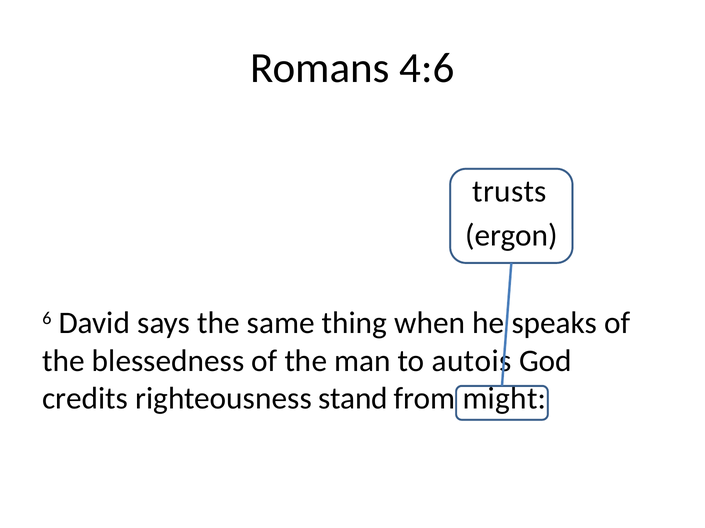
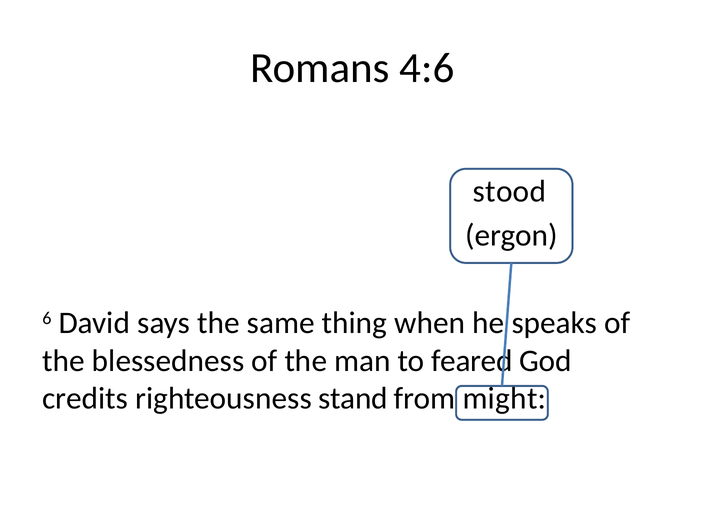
trusts: trusts -> stood (510, 192)
autois: autois -> feared (472, 361)
